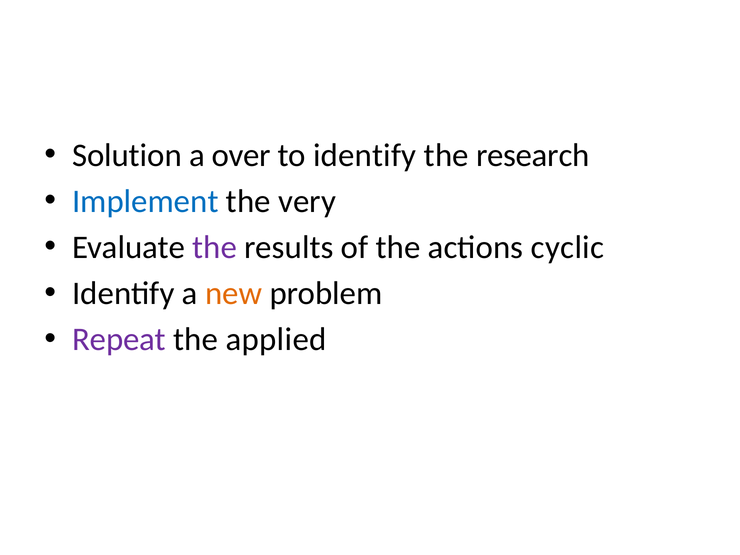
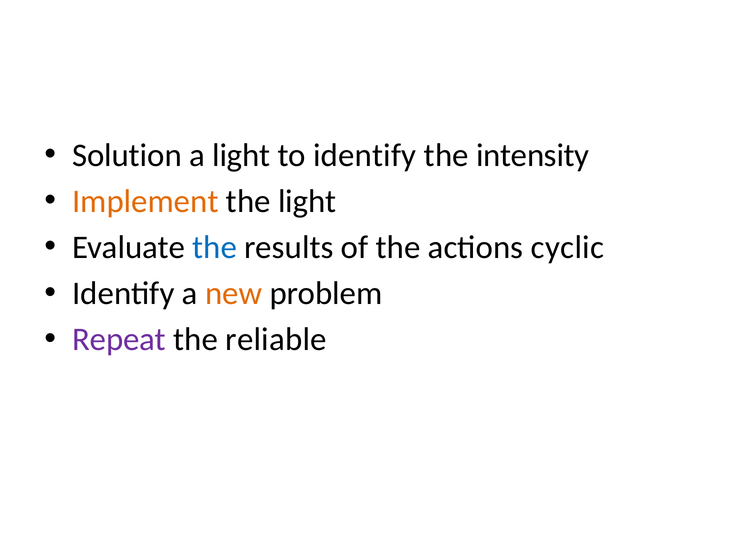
a over: over -> light (241, 155)
research: research -> intensity (533, 155)
Implement colour: blue -> orange (145, 201)
the very: very -> light (307, 201)
the colour: purple -> blue (215, 247)
applied: applied -> reliable (276, 339)
